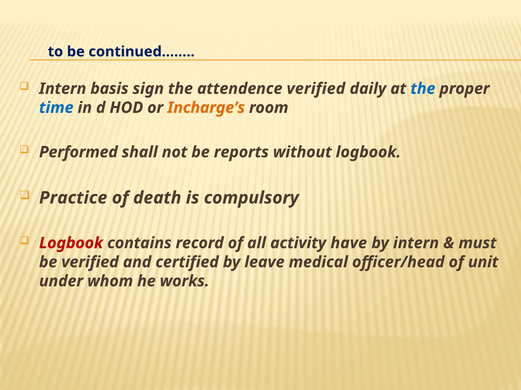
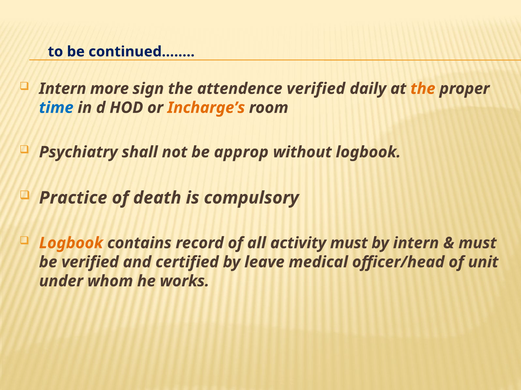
basis: basis -> more (109, 89)
the colour: blue -> orange (423, 89)
Performed: Performed -> Psychiatry (78, 152)
reports: reports -> approp (241, 152)
Logbook colour: red -> orange (71, 243)
activity have: have -> must (349, 243)
